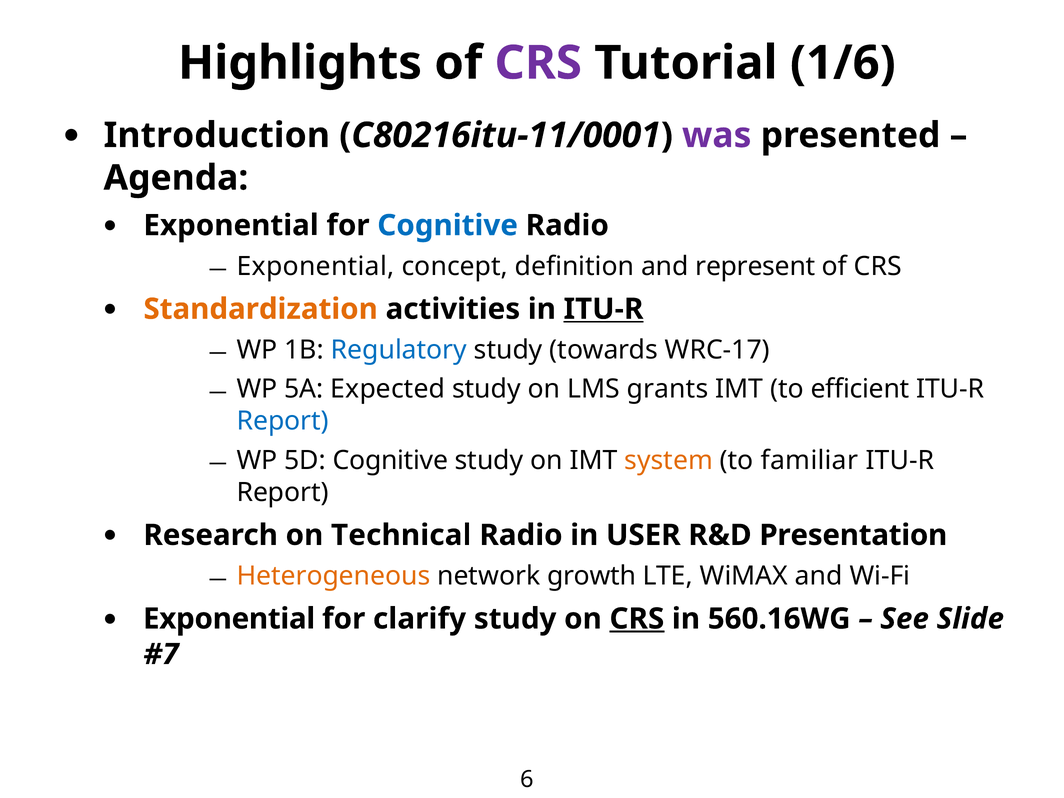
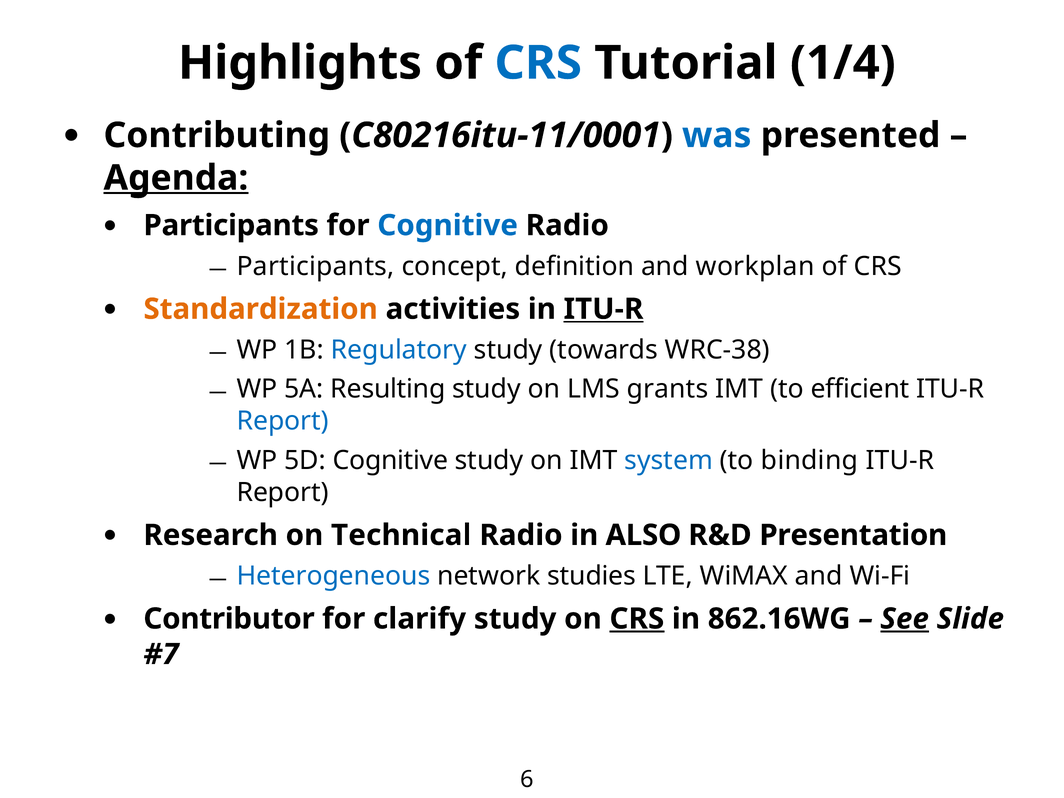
CRS colour: purple -> blue (538, 63)
1/6: 1/6 -> 1/4 (843, 63)
Introduction: Introduction -> Contributing (217, 135)
was colour: purple -> blue (717, 135)
Agenda underline: none -> present (176, 178)
Exponential: Exponential -> Participants (231, 225)
Exponential: Exponential -> Participants (316, 266)
represent: represent -> workplan (755, 266)
WRC-17: WRC-17 -> WRC-38 (717, 350)
Expected: Expected -> Resulting (388, 389)
system colour: orange -> blue (669, 460)
familiar: familiar -> binding (810, 460)
USER: USER -> ALSO (643, 535)
Heterogeneous colour: orange -> blue (333, 576)
growth: growth -> studies (592, 576)
Exponential: Exponential -> Contributor (229, 619)
560.16WG: 560.16WG -> 862.16WG (779, 619)
See underline: none -> present (905, 619)
